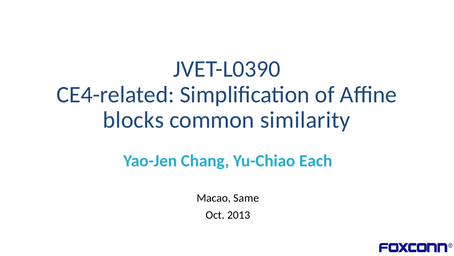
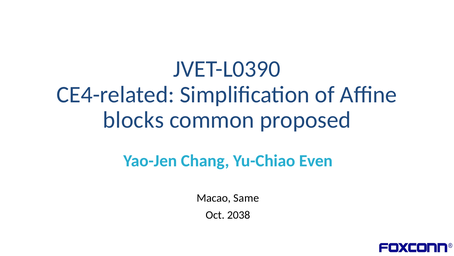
similarity: similarity -> proposed (305, 120)
Each: Each -> Even (316, 161)
2013: 2013 -> 2038 (239, 215)
